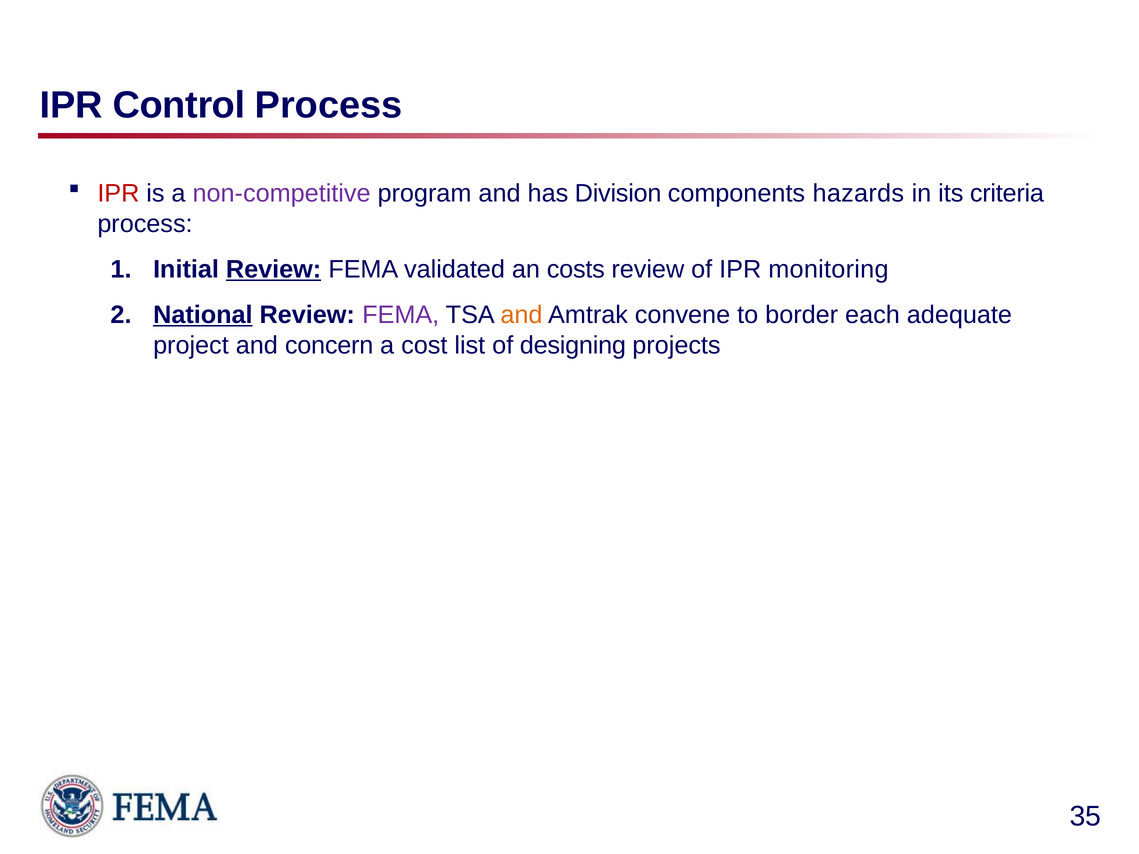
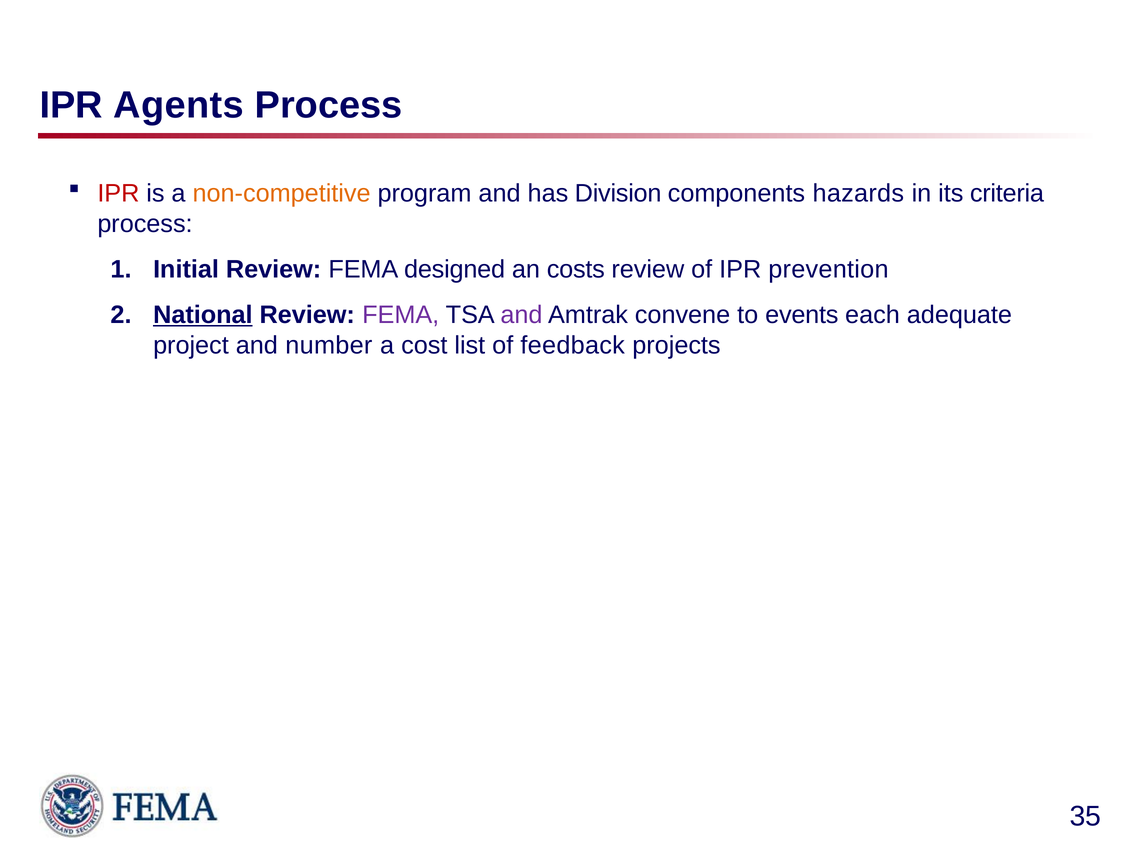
Control: Control -> Agents (179, 105)
non-competitive colour: purple -> orange (282, 193)
Review underline: present -> none (274, 269)
validated: validated -> designed (455, 269)
monitoring: monitoring -> prevention (828, 269)
and colour: orange -> purple (521, 315)
border: border -> events (802, 315)
concern: concern -> number (329, 345)
designing: designing -> feedback (573, 345)
